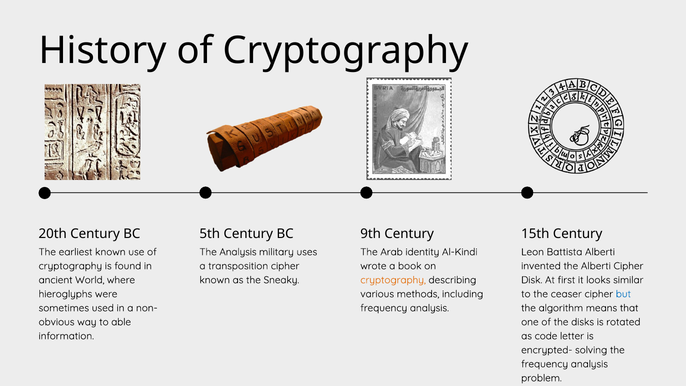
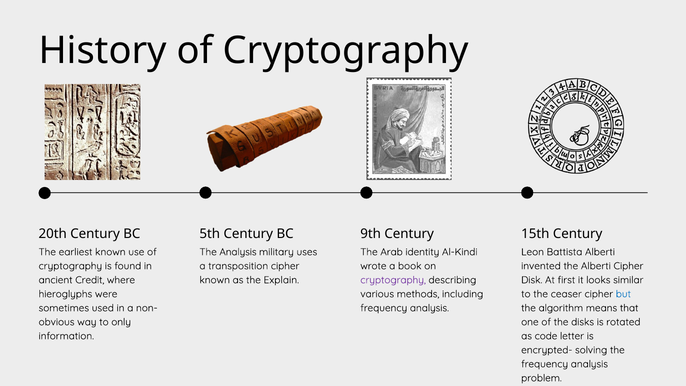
World: World -> Credit (90, 280)
Sneaky: Sneaky -> Explain (281, 280)
cryptography colour: orange -> purple (393, 280)
able: able -> only (121, 322)
